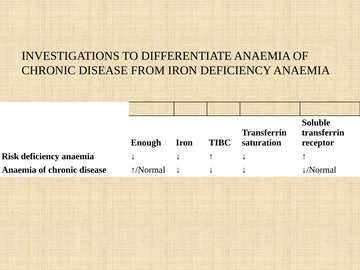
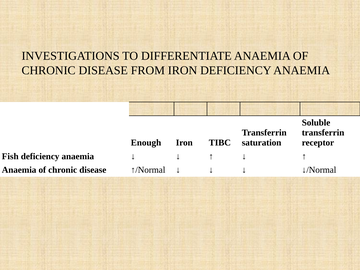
Risk: Risk -> Fish (10, 156)
